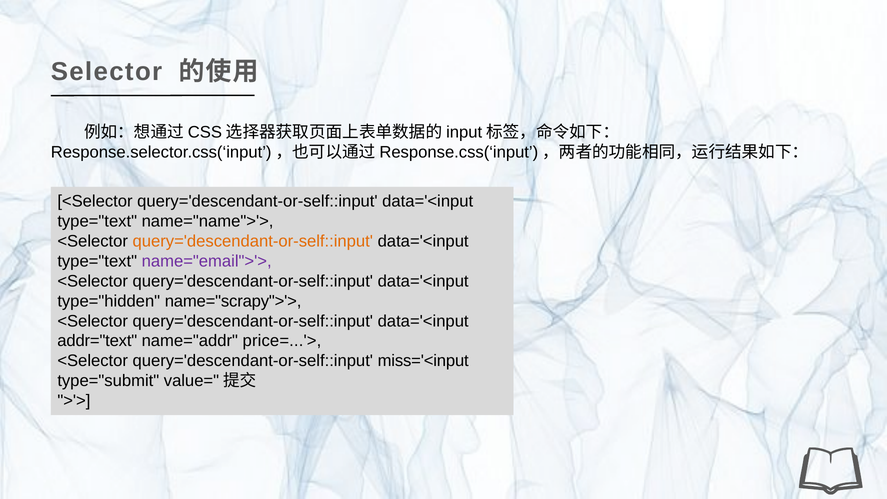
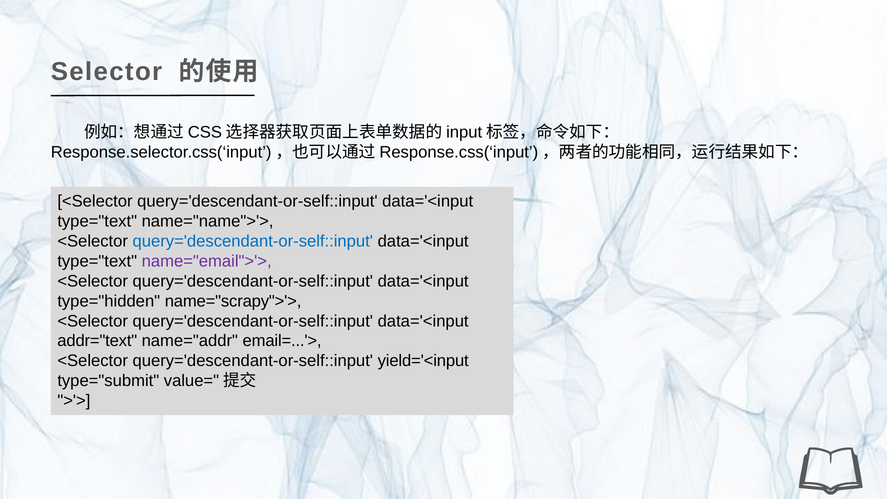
query='descendant-or-self::input colour: orange -> blue (253, 241)
price=...'>: price=...'> -> email=...'> (282, 341)
miss='<input: miss='<input -> yield='<input (423, 361)
